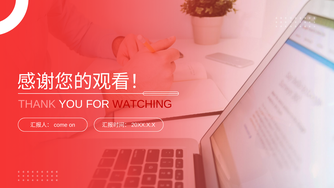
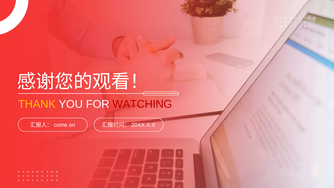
THANK colour: pink -> yellow (37, 104)
